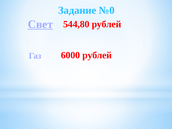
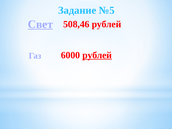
№0: №0 -> №5 (107, 10)
544,80: 544,80 -> 508,46 (76, 24)
рублей underline: none -> present (97, 55)
